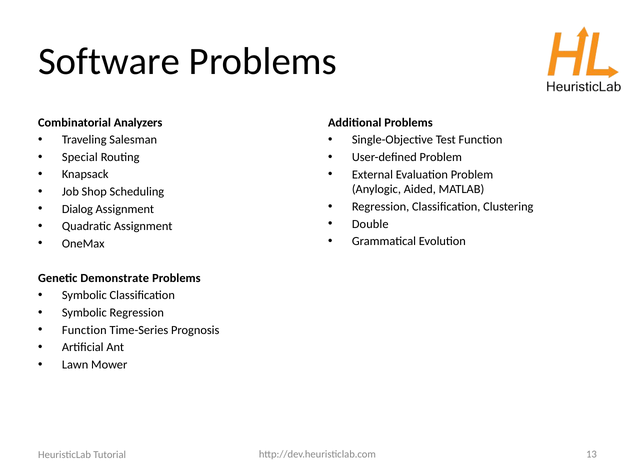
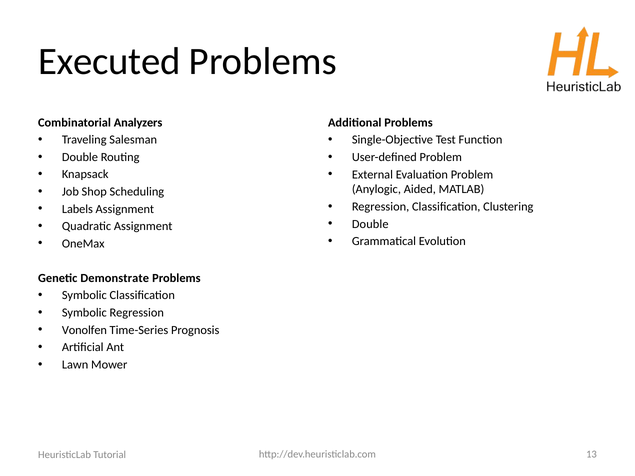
Software: Software -> Executed (109, 61)
Special: Special -> Double (80, 157)
Dialog: Dialog -> Labels (77, 209)
Function: Function -> Vonolfen (84, 330)
